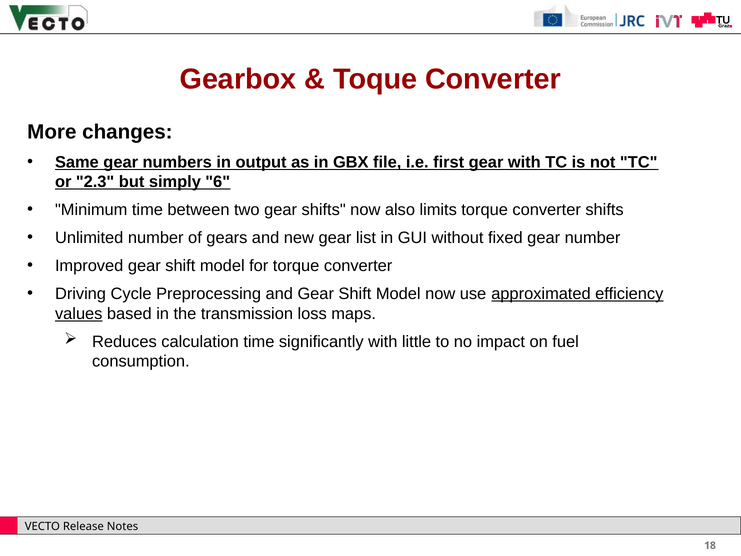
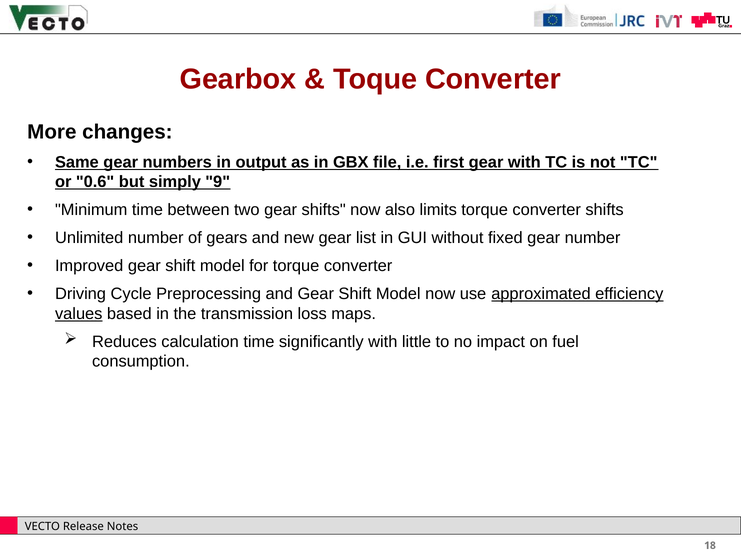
2.3: 2.3 -> 0.6 (95, 182)
6: 6 -> 9 (218, 182)
